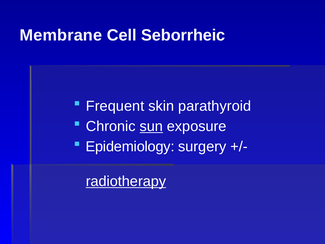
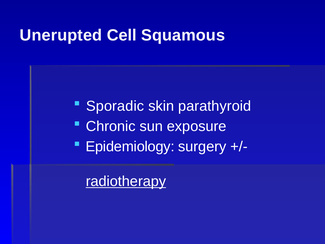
Membrane: Membrane -> Unerupted (61, 35)
Seborrheic: Seborrheic -> Squamous (183, 35)
Frequent: Frequent -> Sporadic (115, 106)
sun underline: present -> none (151, 126)
